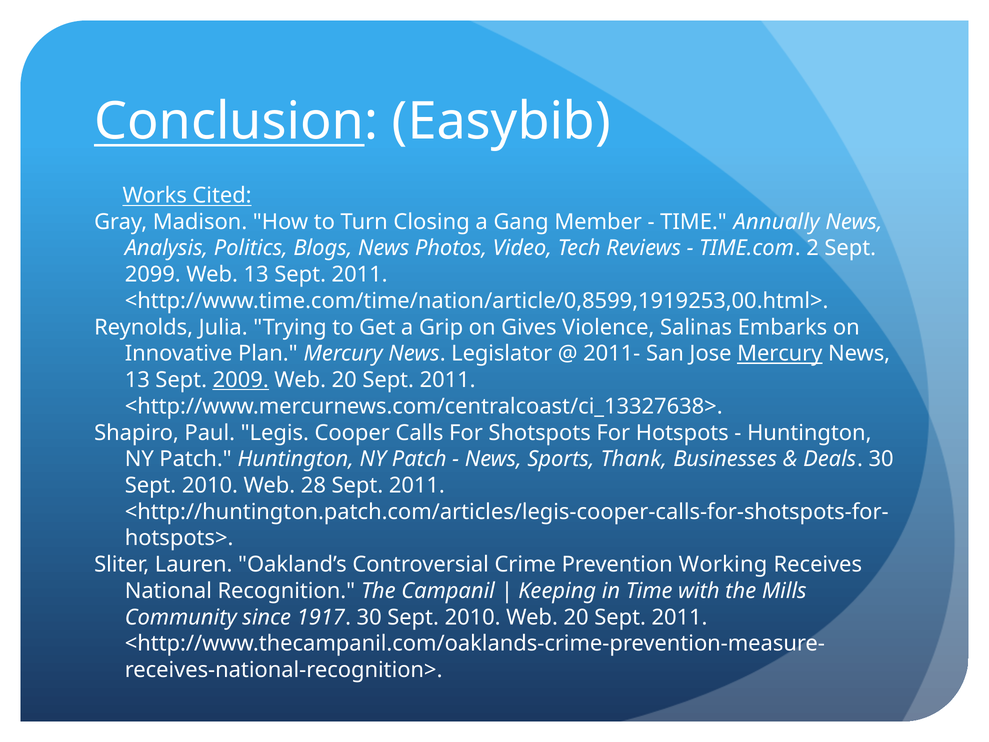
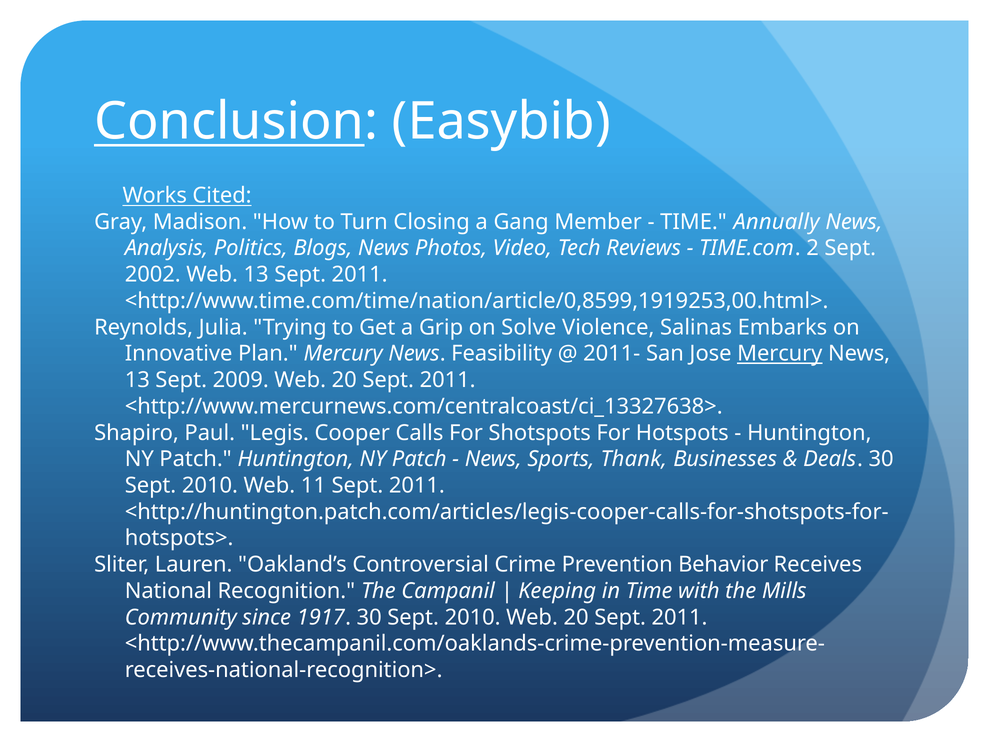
2099: 2099 -> 2002 (153, 274)
Gives: Gives -> Solve (529, 327)
Legislator: Legislator -> Feasibility (502, 354)
2009 underline: present -> none (241, 380)
28: 28 -> 11 (313, 485)
Working: Working -> Behavior (723, 564)
